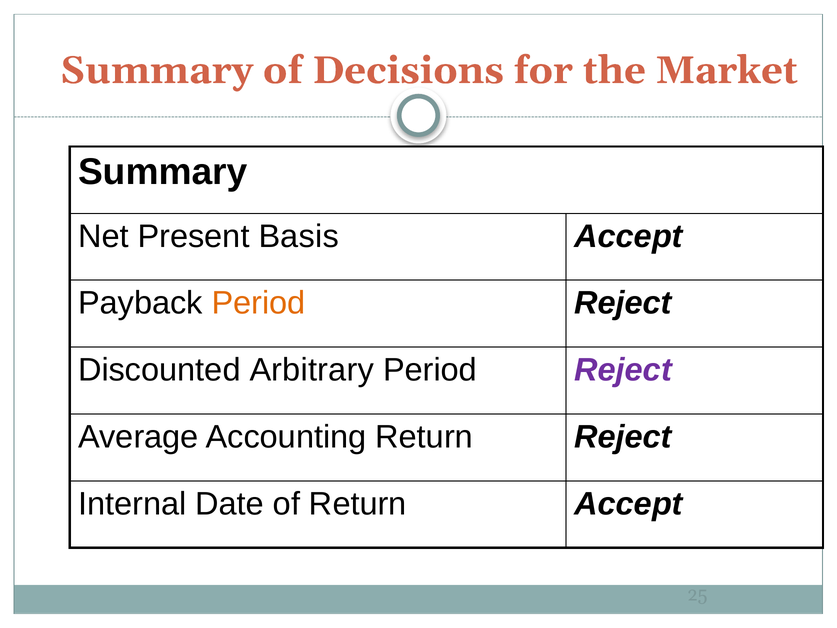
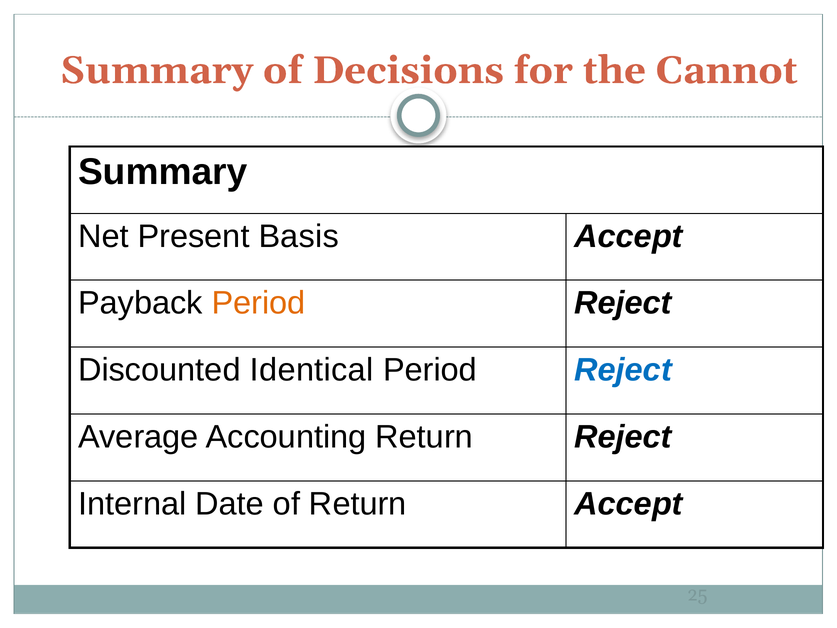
Market: Market -> Cannot (727, 70)
Arbitrary: Arbitrary -> Identical (312, 370)
Reject colour: purple -> blue (623, 370)
